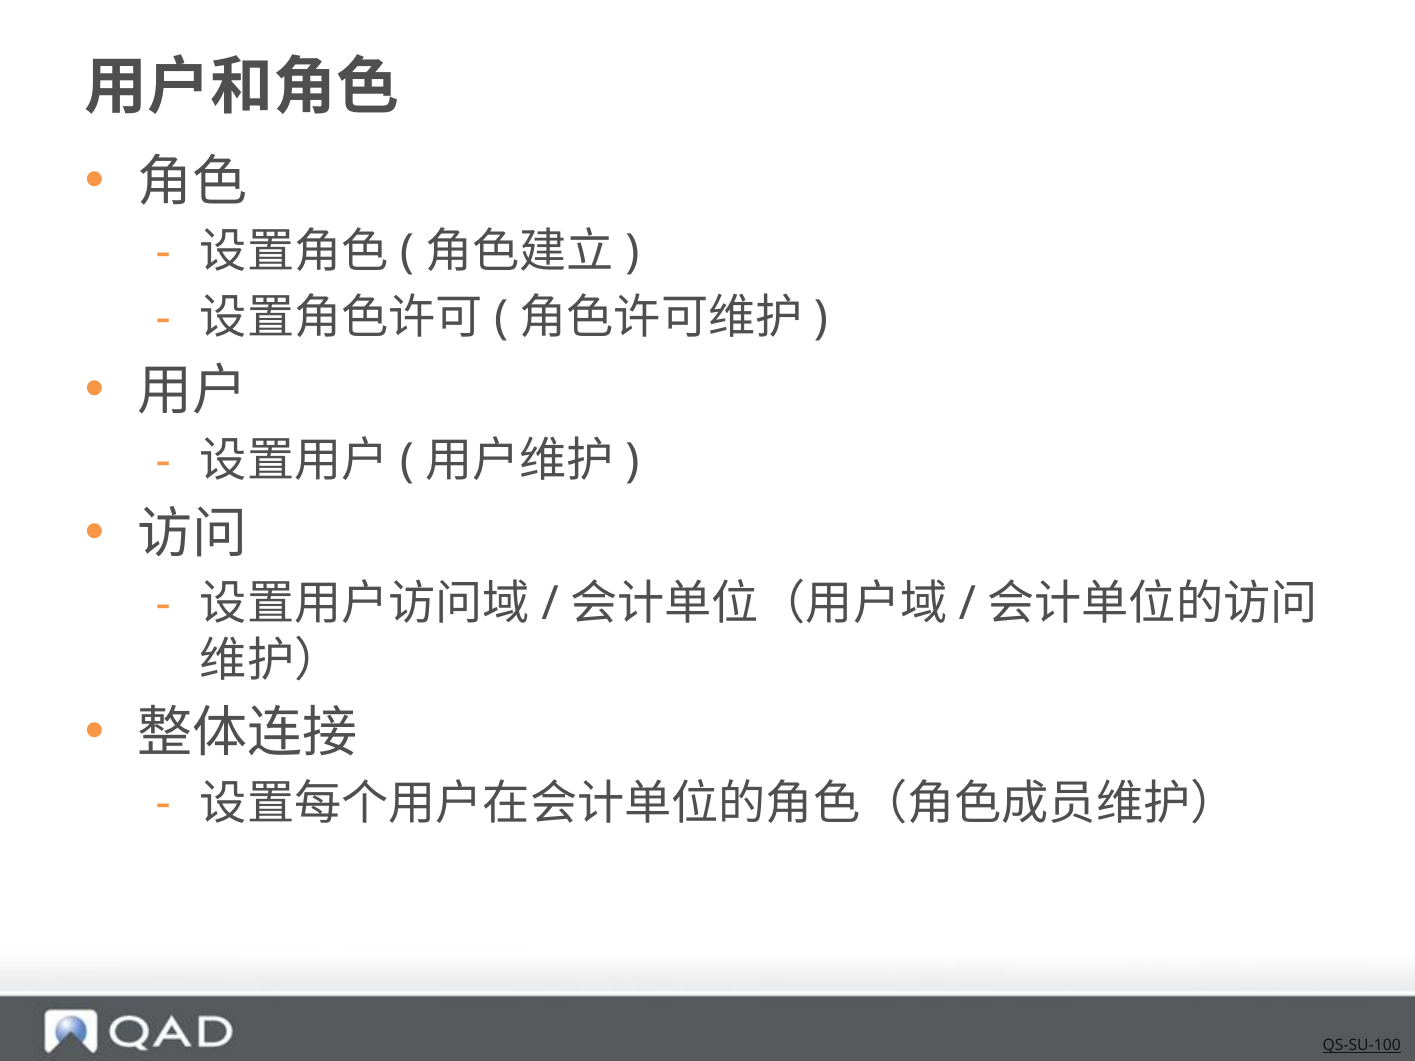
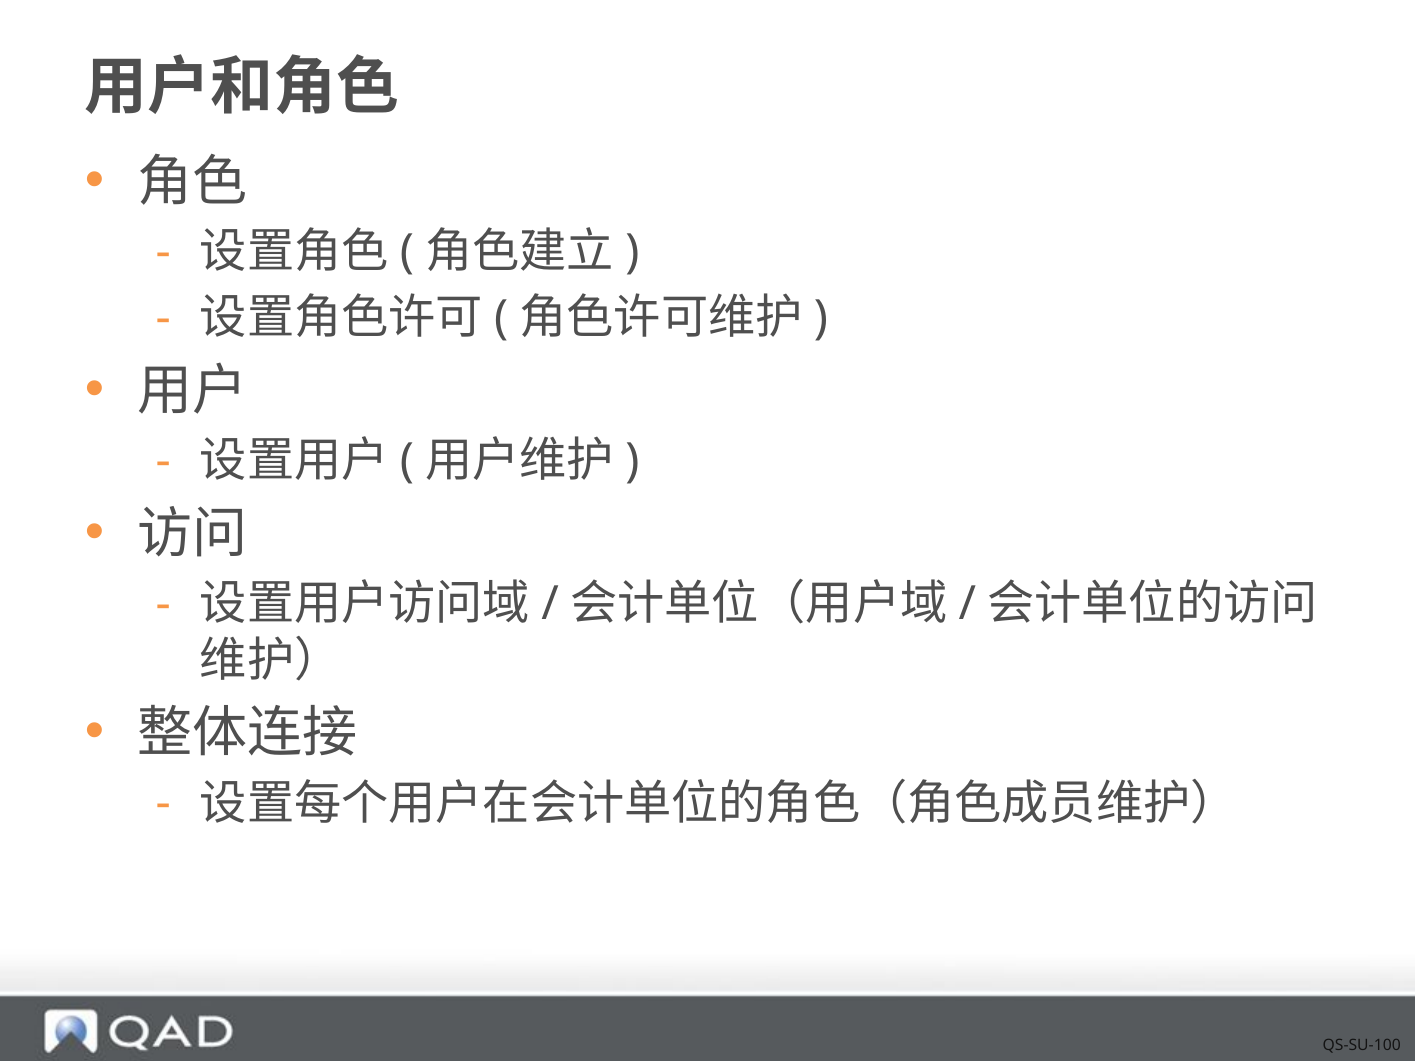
QS-SU-100 underline: present -> none (1362, 1046)
